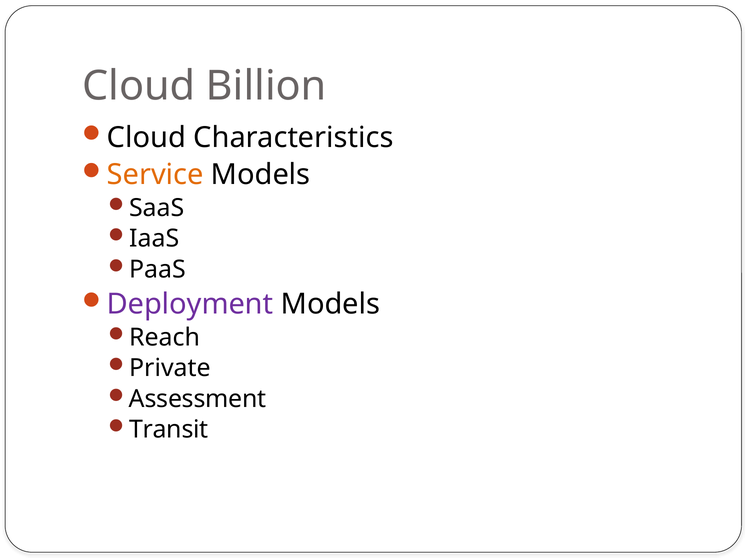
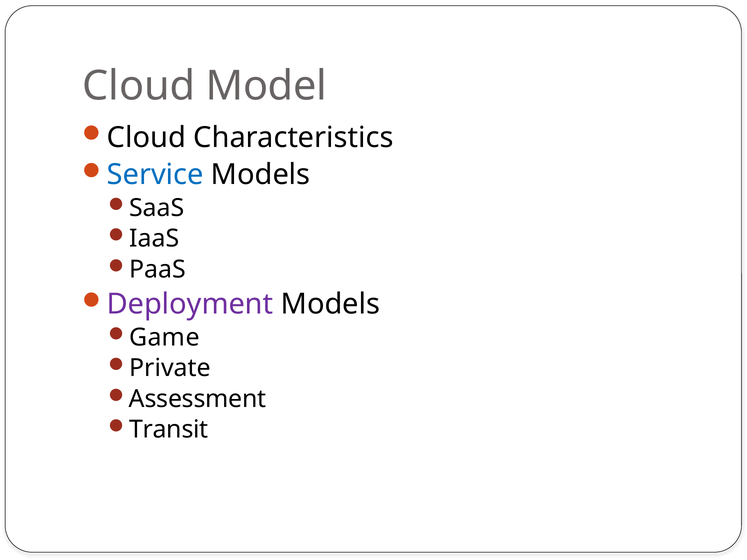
Billion: Billion -> Model (266, 86)
Service colour: orange -> blue (155, 175)
Reach: Reach -> Game (164, 338)
